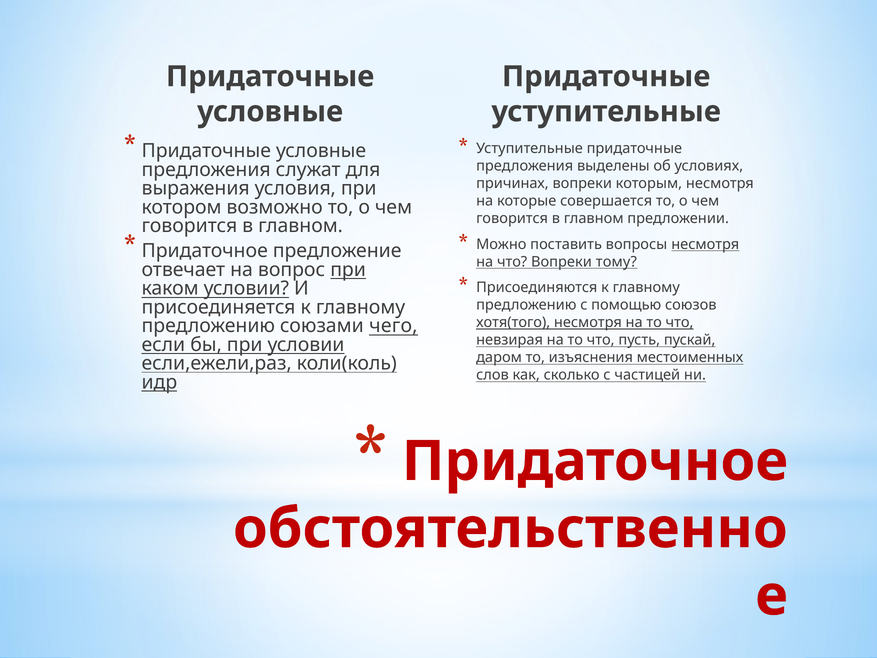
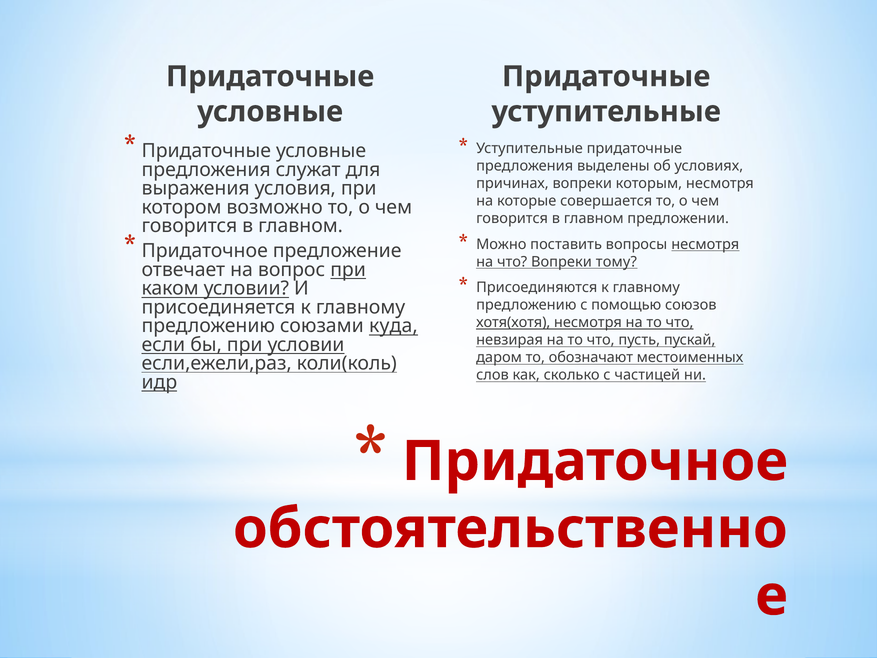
хотя(того: хотя(того -> хотя(хотя (513, 322)
чего: чего -> куда (393, 326)
изъяснения: изъяснения -> обозначают (591, 357)
